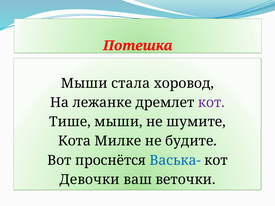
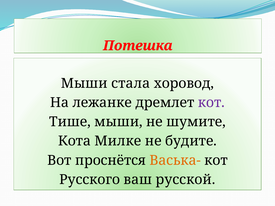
Васька- colour: blue -> orange (175, 160)
Девочки: Девочки -> Русского (90, 180)
веточки: веточки -> русской (185, 180)
